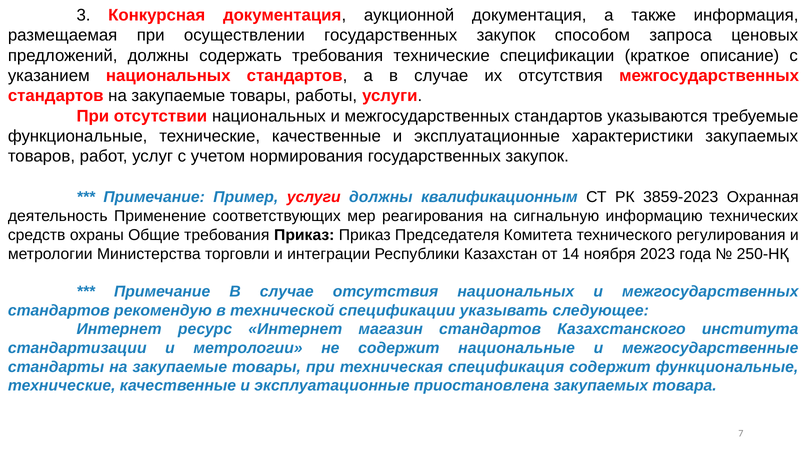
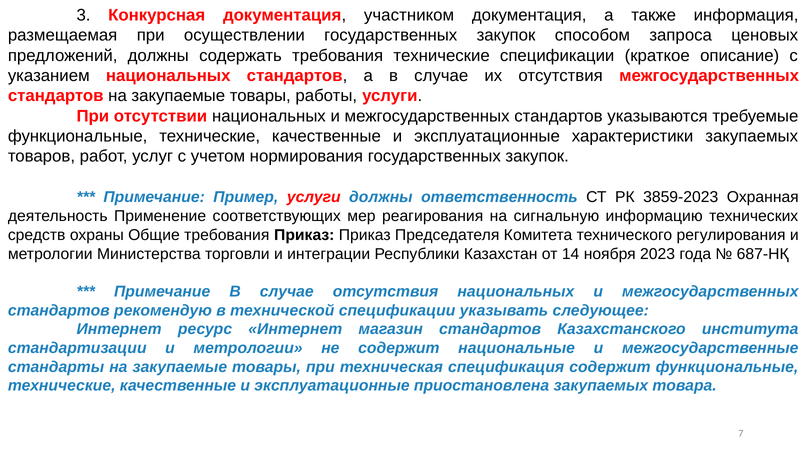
аукционной: аукционной -> участником (409, 15)
квалификационным: квалификационным -> ответственность (499, 197)
250-НҚ: 250-НҚ -> 687-НҚ (763, 254)
